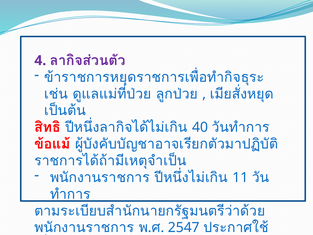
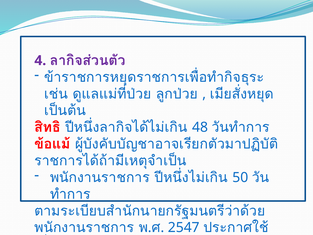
40: 40 -> 48 (200, 127)
11: 11 -> 50 (240, 177)
